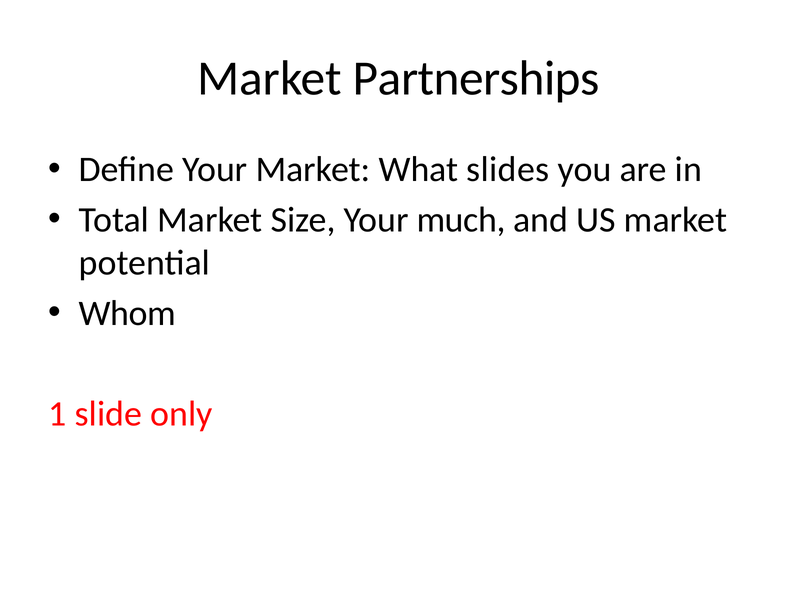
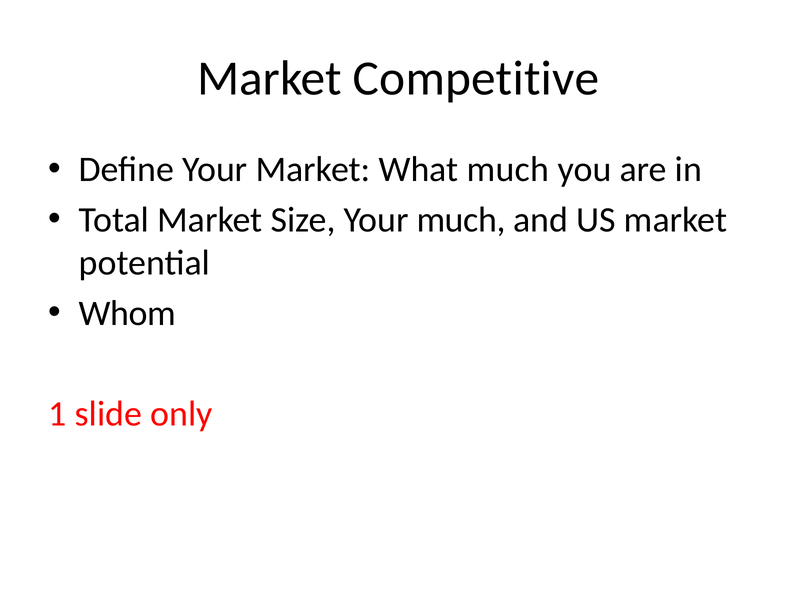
Partnerships: Partnerships -> Competitive (476, 78)
What slides: slides -> much (508, 170)
